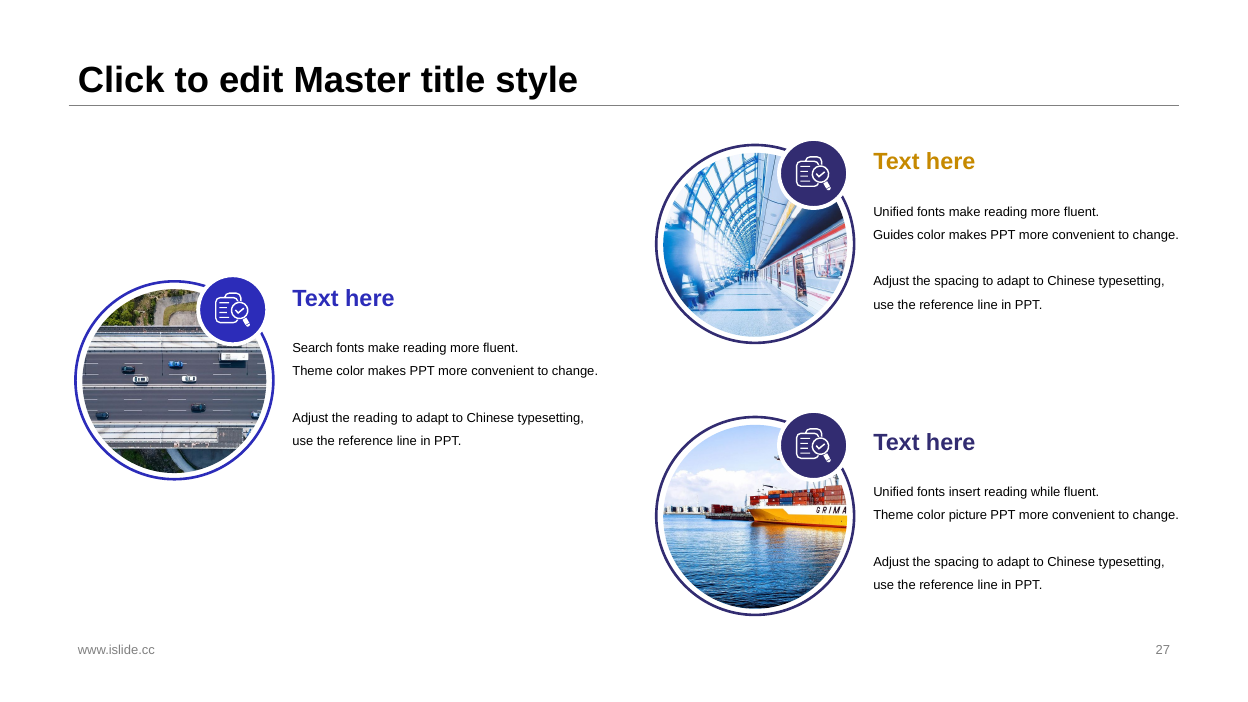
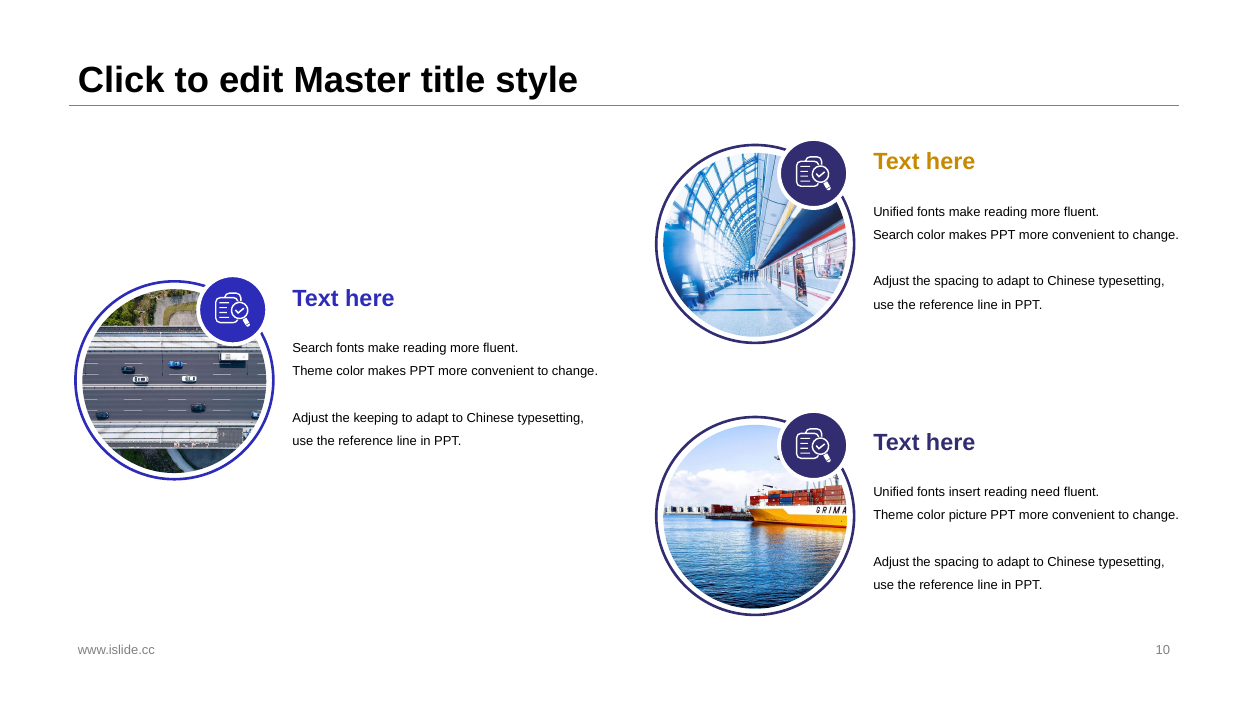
Guides: Guides -> Search (893, 235)
the reading: reading -> keeping (376, 418)
while: while -> need (1046, 492)
27: 27 -> 10 (1163, 650)
